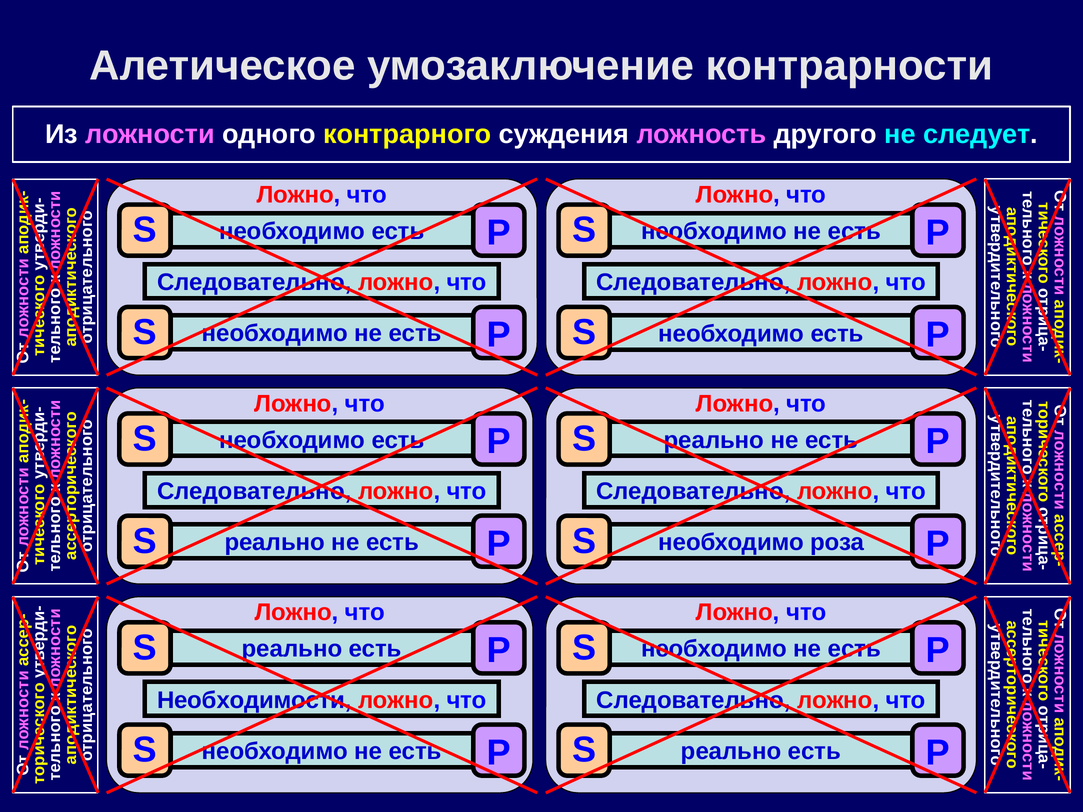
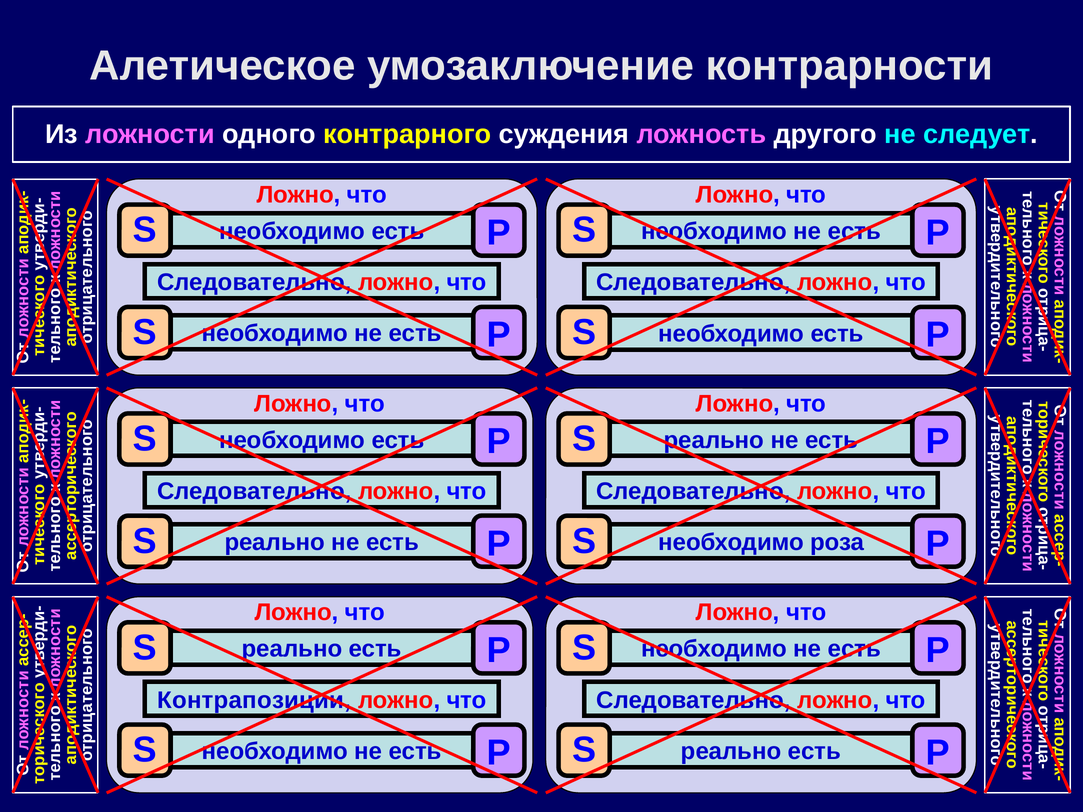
Необходимости: Необходимости -> Контрапозиции (254, 700)
